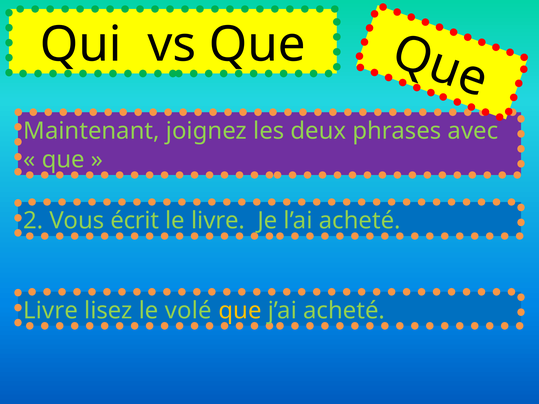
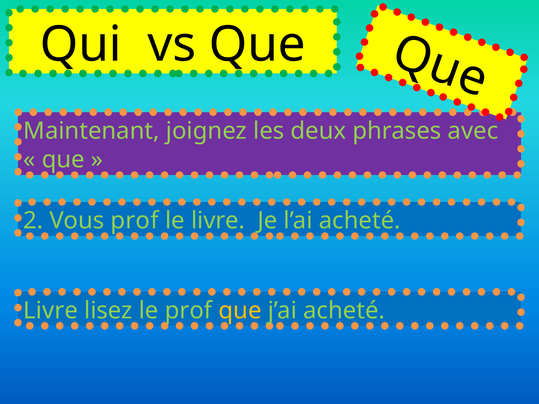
Vous écrit: écrit -> prof (135, 221)
le volé: volé -> prof (188, 311)
